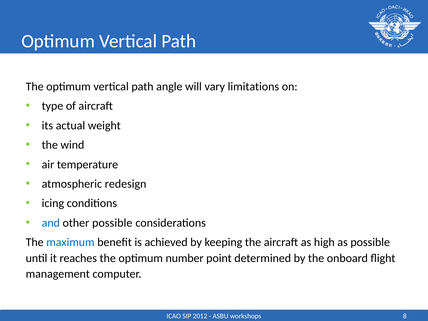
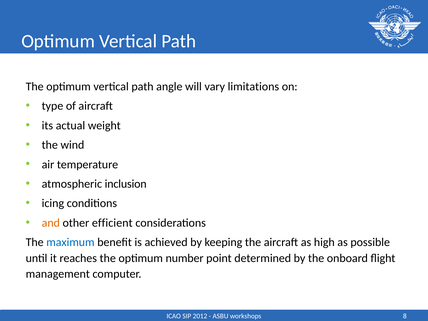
redesign: redesign -> inclusion (126, 184)
and colour: blue -> orange (51, 223)
other possible: possible -> efficient (112, 223)
